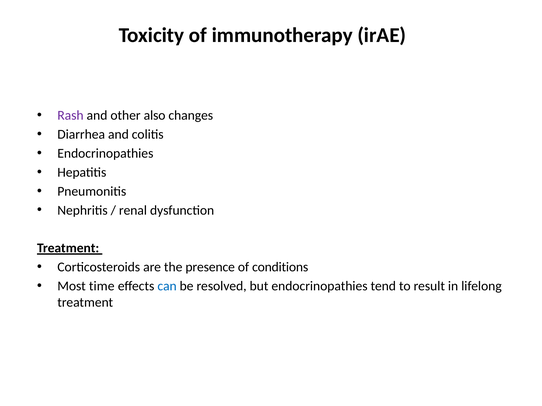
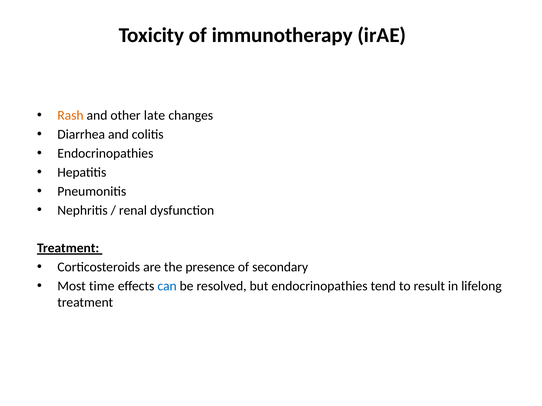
Rash colour: purple -> orange (70, 116)
also: also -> late (154, 116)
conditions: conditions -> secondary (280, 267)
